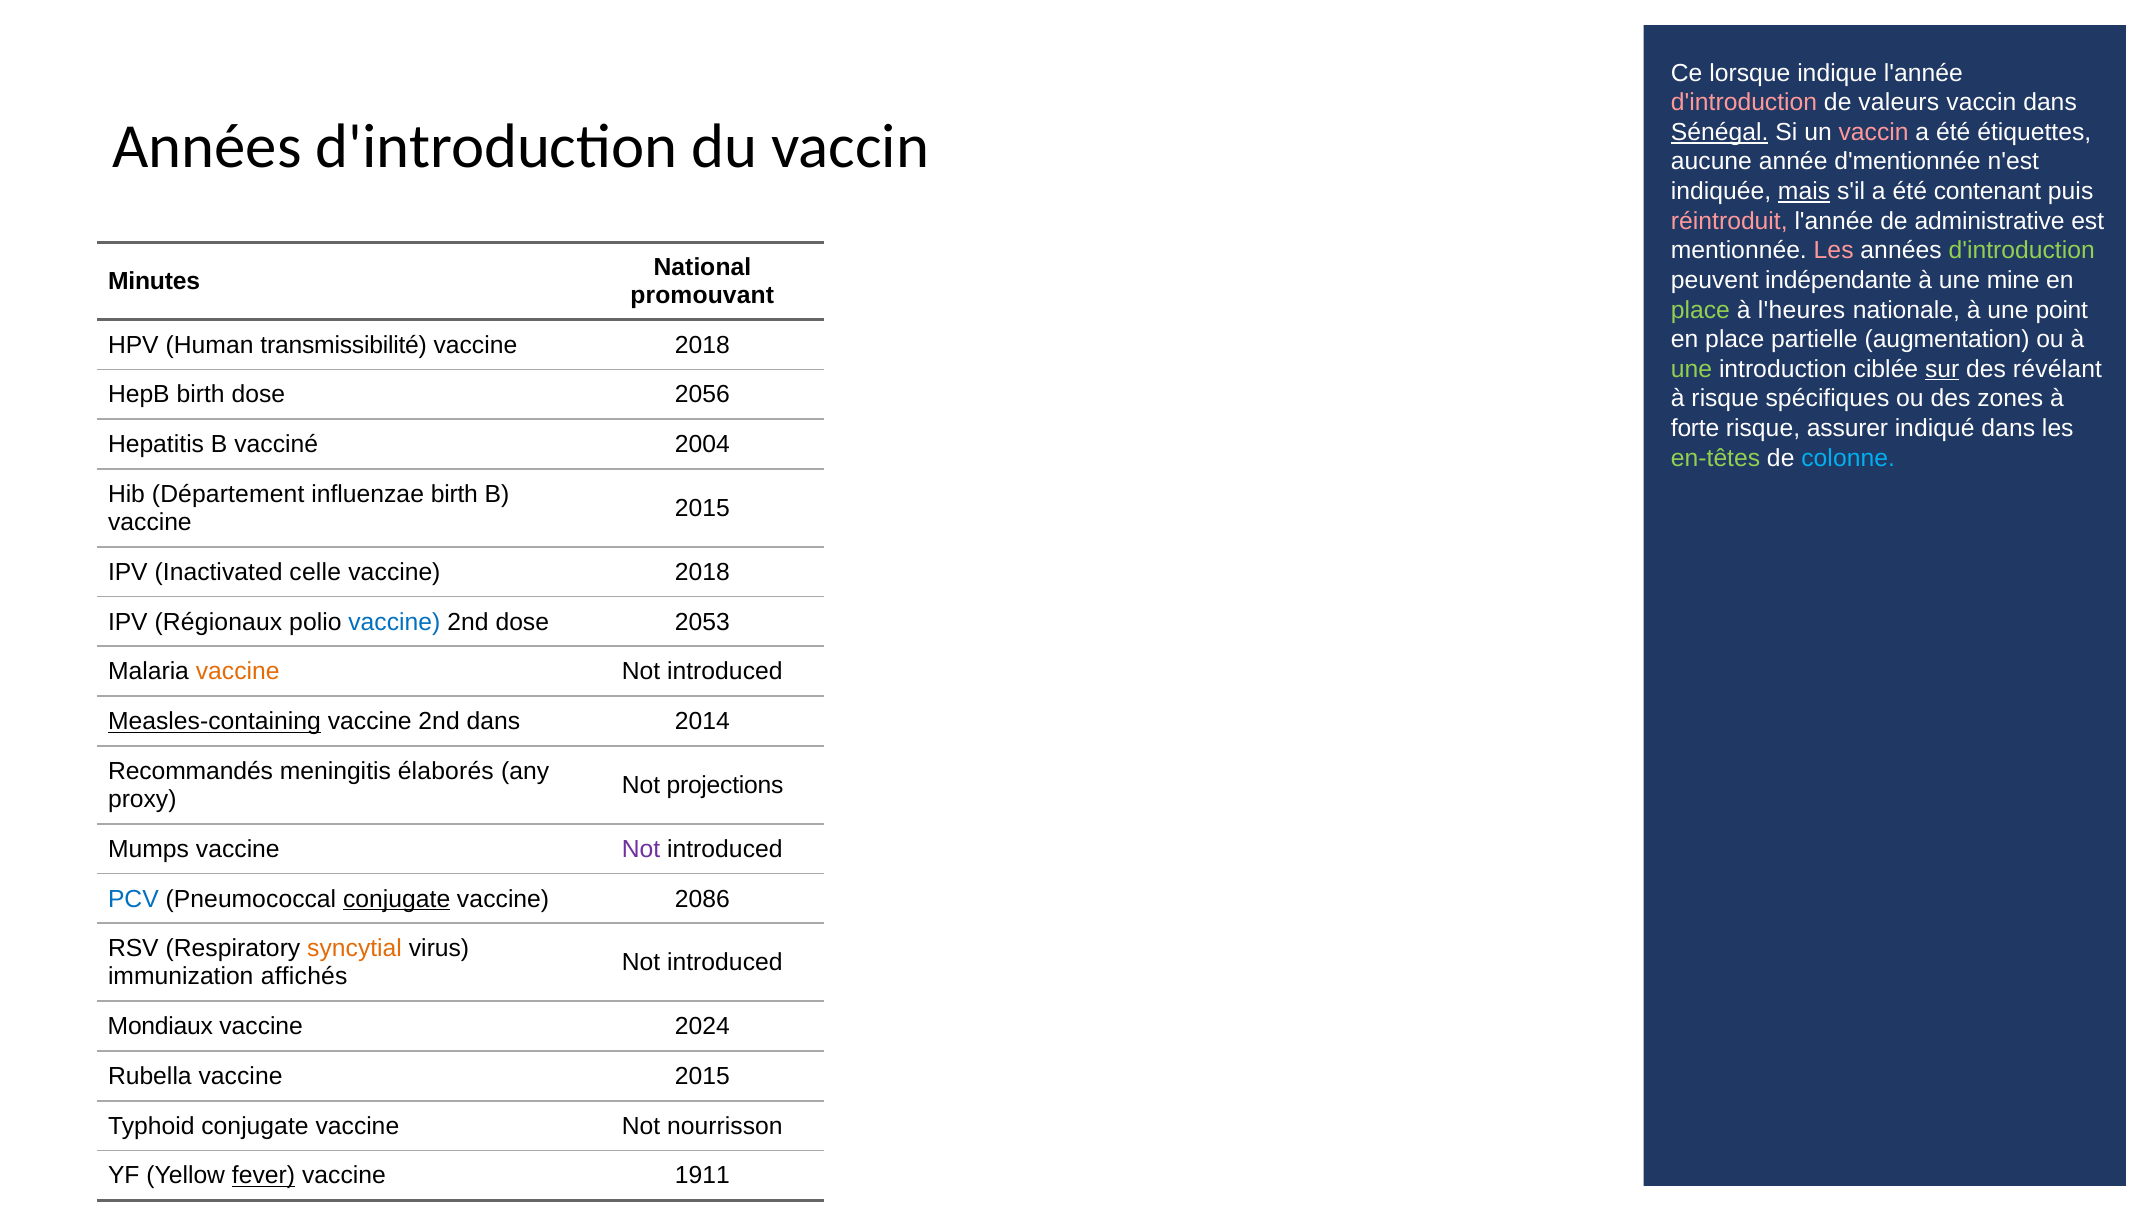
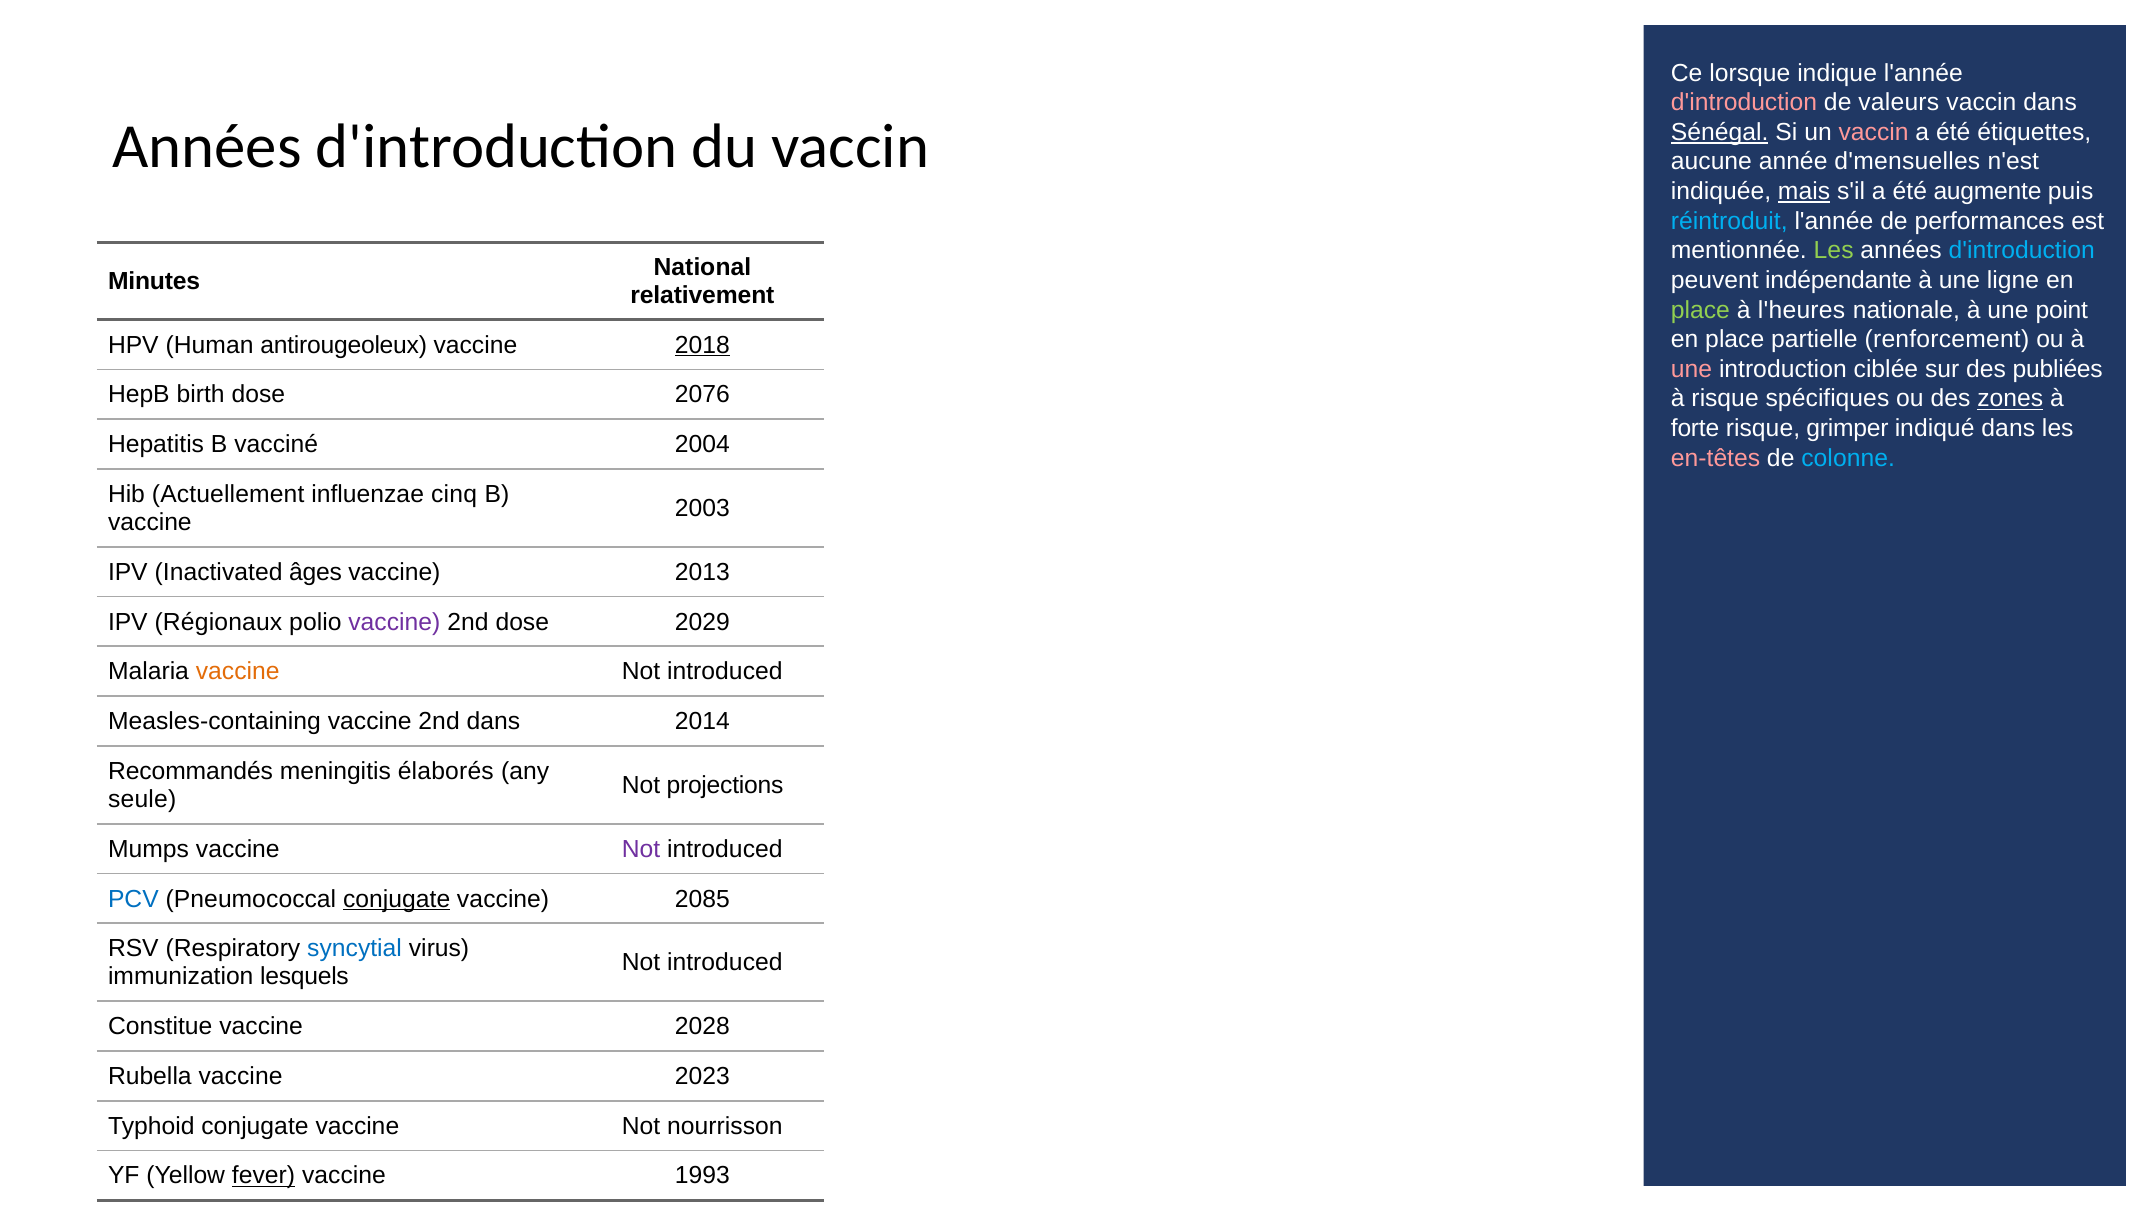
d'mentionnée: d'mentionnée -> d'mensuelles (1907, 162)
contenant: contenant -> augmente (1987, 191)
réintroduit colour: pink -> light blue (1729, 221)
administrative: administrative -> performances (1990, 221)
Les colour: pink -> light green (1834, 251)
d'introduction colour: light green -> light blue (2022, 251)
mine: mine -> ligne (2013, 280)
promouvant: promouvant -> relativement (702, 295)
augmentation: augmentation -> renforcement (1947, 340)
transmissibilité: transmissibilité -> antirougeoleux (344, 345)
2018 underline: none -> present (702, 345)
une colour: light green -> pink (1692, 369)
sur underline: present -> none (1942, 369)
révélant: révélant -> publiées (2058, 369)
2056: 2056 -> 2076 (702, 395)
zones underline: none -> present (2010, 399)
assurer: assurer -> grimper (1848, 428)
en-têtes colour: light green -> pink (1716, 458)
Département: Département -> Actuellement (228, 495)
influenzae birth: birth -> cinq (454, 495)
2015: 2015 -> 2003 (702, 508)
celle: celle -> âges (316, 572)
2018: 2018 -> 2013 (702, 572)
vaccine colour: blue -> purple (394, 622)
2053: 2053 -> 2029 (702, 622)
Measles-containing underline: present -> none (214, 722)
proxy: proxy -> seule (142, 799)
2086: 2086 -> 2085 (702, 899)
syncytial colour: orange -> blue (355, 949)
affichés: affichés -> lesquels (304, 976)
Mondiaux: Mondiaux -> Constitue (160, 1026)
2024: 2024 -> 2028 (702, 1026)
Rubella vaccine 2015: 2015 -> 2023 (702, 1076)
1911: 1911 -> 1993 (702, 1176)
